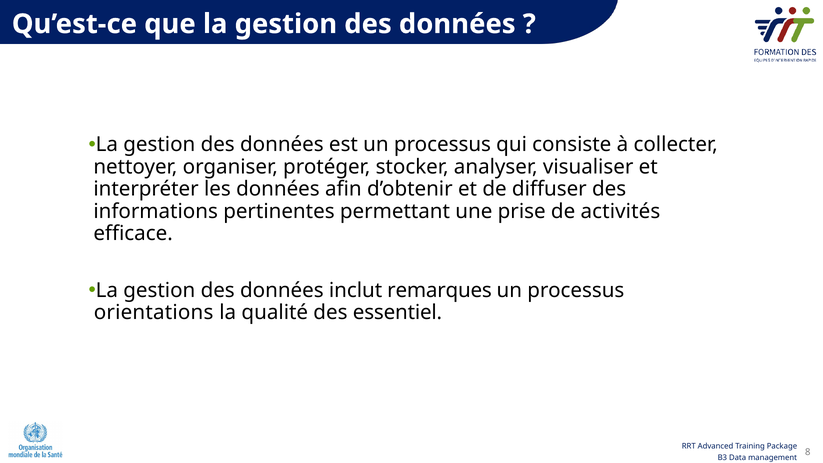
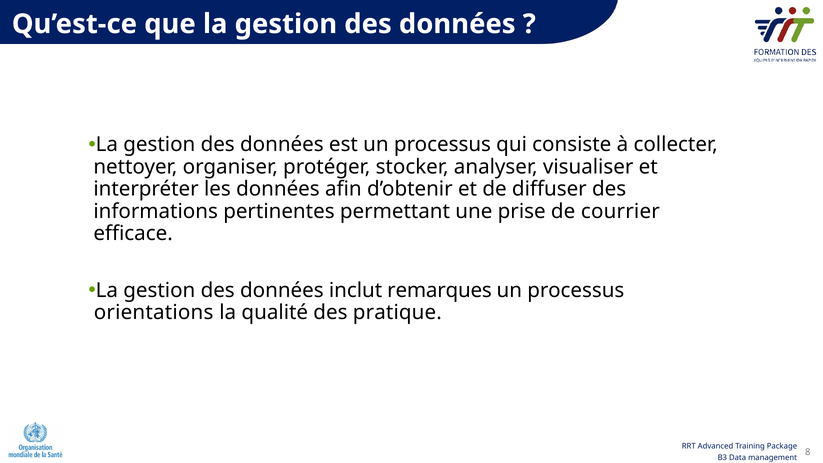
activités: activités -> courrier (620, 211)
essentiel: essentiel -> pratique (397, 313)
